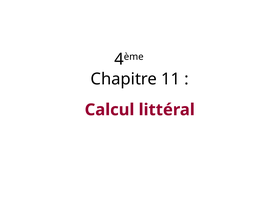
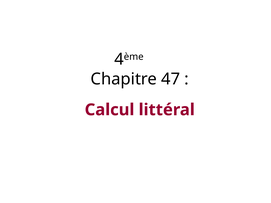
11: 11 -> 47 (171, 79)
